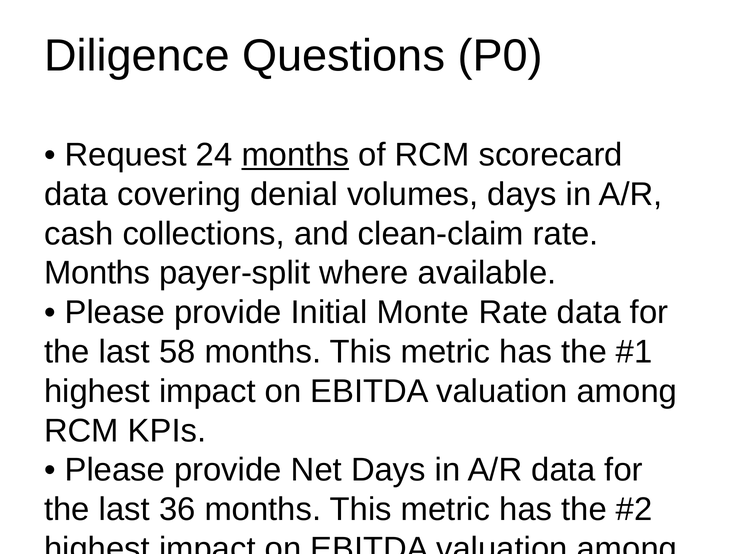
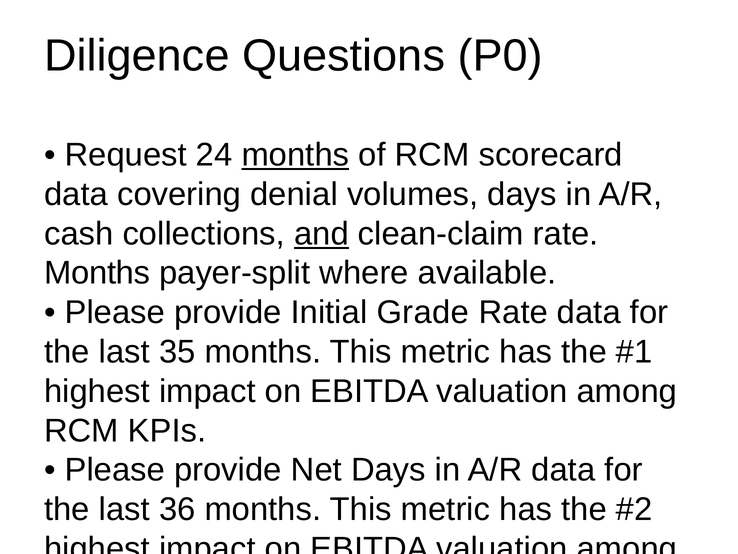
and underline: none -> present (321, 233)
Monte: Monte -> Grade (423, 312)
58: 58 -> 35 (177, 352)
